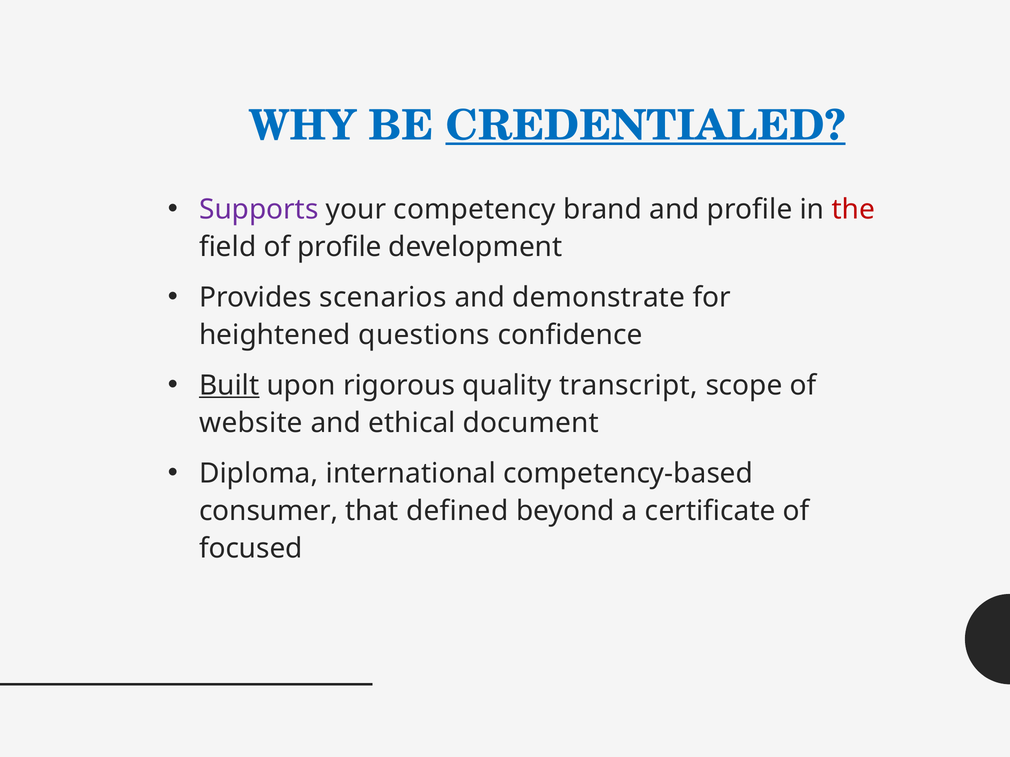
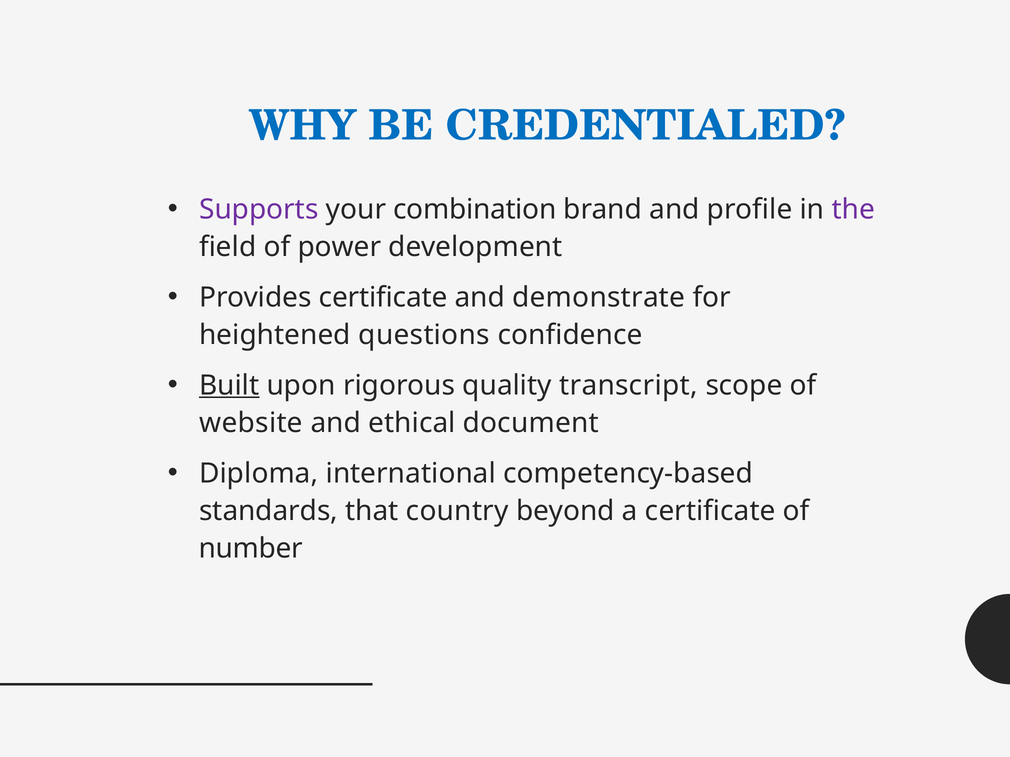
CREDENTIALED underline: present -> none (646, 126)
competency: competency -> combination (475, 210)
the colour: red -> purple (853, 210)
of profile: profile -> power (339, 247)
Provides scenarios: scenarios -> certificate (383, 298)
consumer: consumer -> standards (269, 511)
defined: defined -> country (457, 511)
focused: focused -> number (251, 549)
